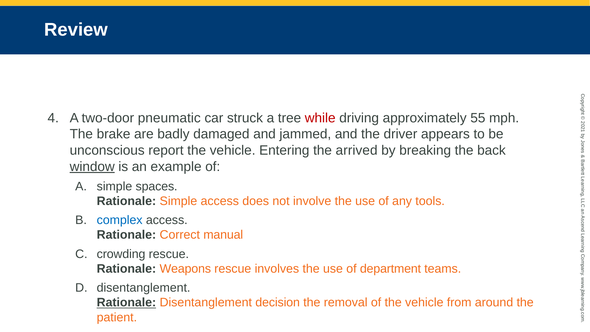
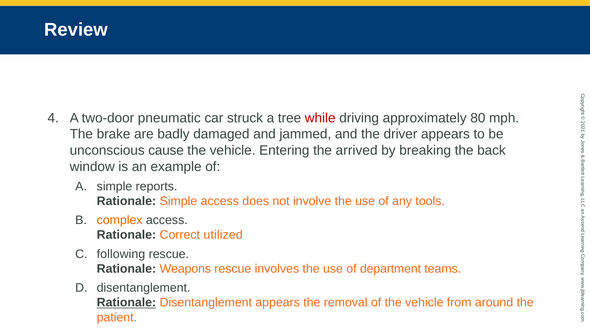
55: 55 -> 80 (478, 118)
report: report -> cause (166, 150)
window underline: present -> none (92, 167)
spaces: spaces -> reports (157, 186)
complex colour: blue -> orange (120, 220)
manual: manual -> utilized (223, 235)
crowding: crowding -> following (121, 254)
Disentanglement decision: decision -> appears (278, 302)
